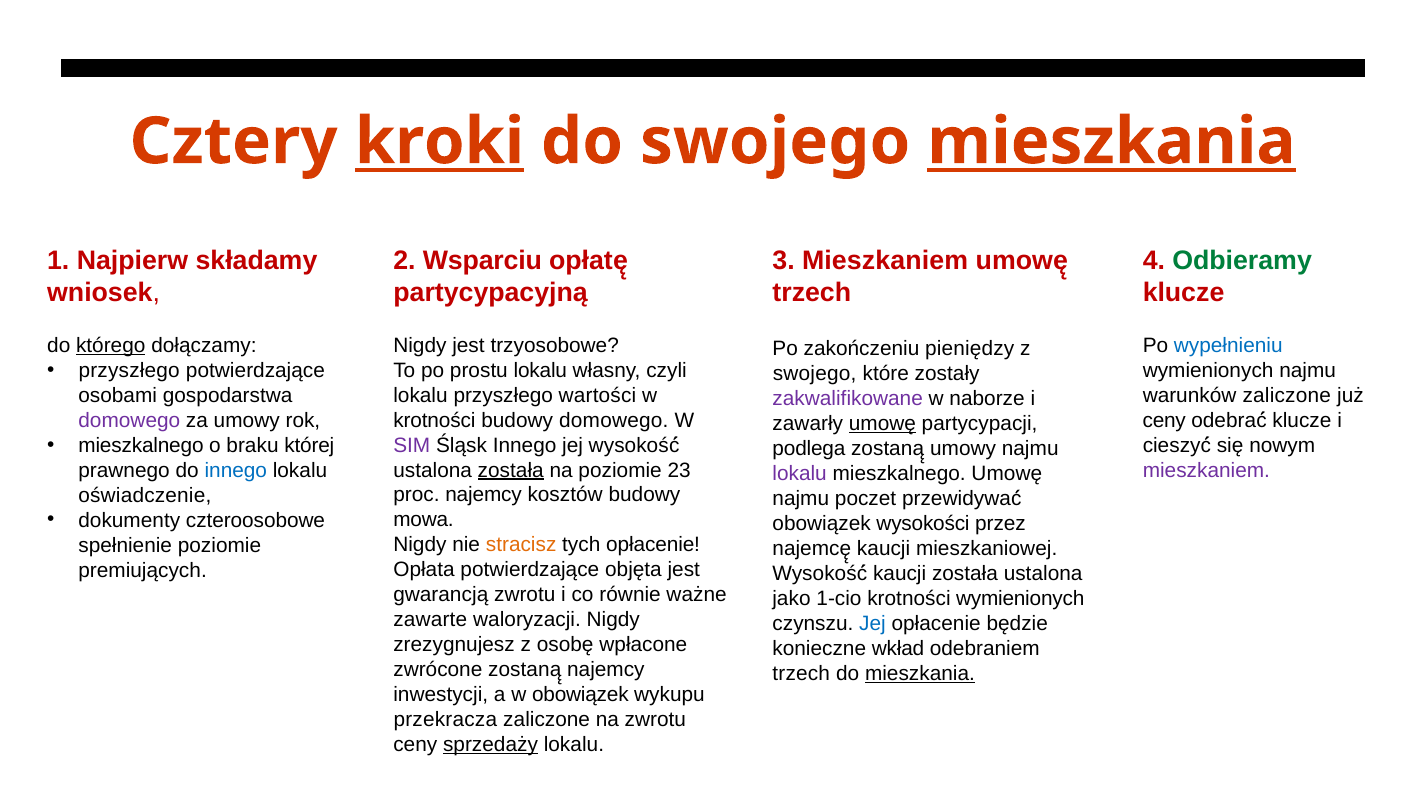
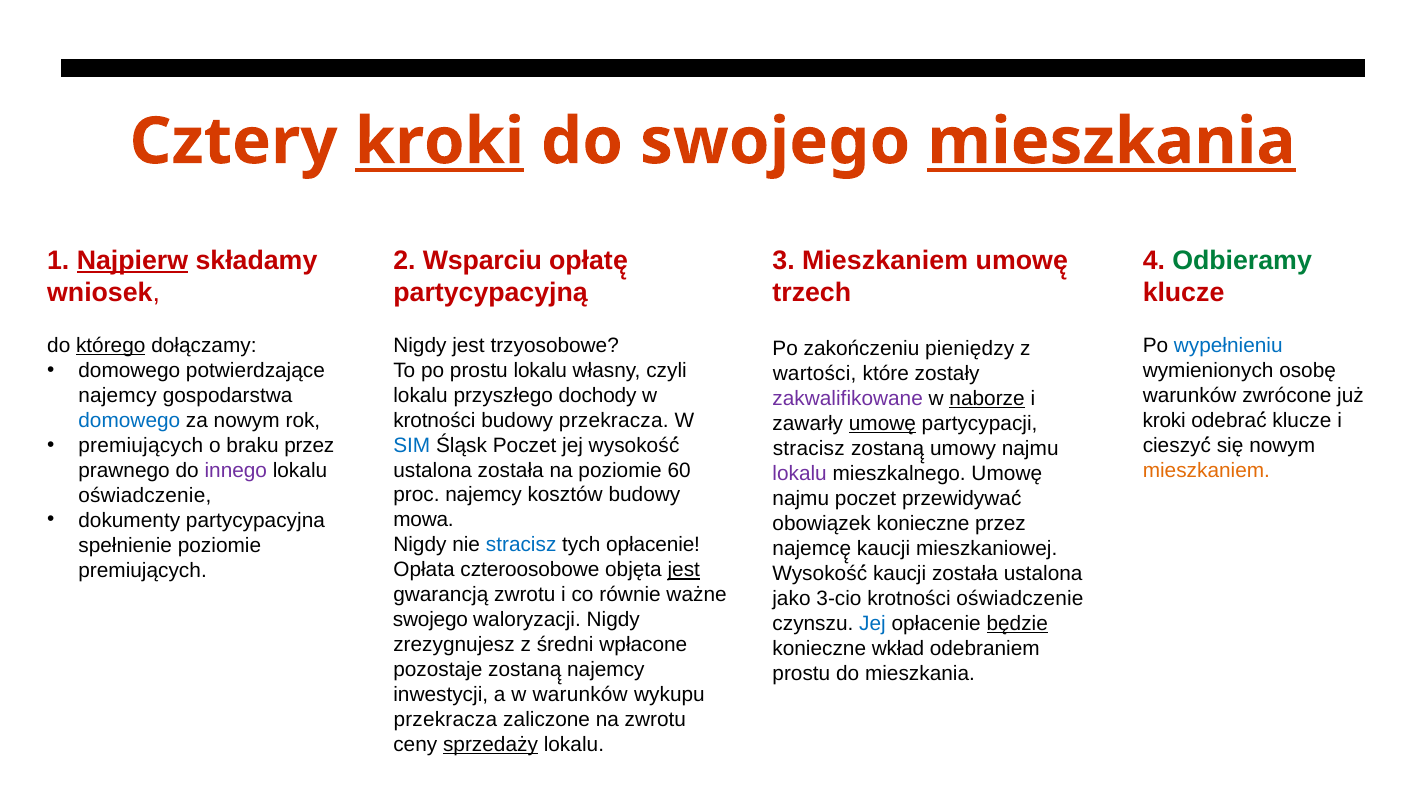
Najpierw underline: none -> present (132, 260)
przyszłego: przyszłego -> domowego (129, 370)
wymienionych najmu: najmu -> osobę (1308, 370)
swojego: swojego -> wartości (815, 374)
wartości: wartości -> dochody (598, 395)
warunków zaliczone: zaliczone -> zwrócone (1287, 395)
osobami: osobami -> najemcy (118, 395)
naborze underline: none -> present (987, 399)
budowy domowego: domowego -> przekracza (614, 420)
ceny: ceny -> kroki (1164, 420)
domowego colour: purple -> blue (129, 420)
za umowy: umowy -> nowym (247, 420)
mieszkalnego: mieszkalnego -> premiujących (141, 445)
braku której: której -> przez (309, 445)
SIM colour: purple -> blue (412, 445)
Śląsk Innego: Innego -> Poczet (525, 445)
podlega: podlega -> stracisz (809, 449)
została underline: present -> none (511, 470)
23: 23 -> 60 (679, 470)
mieszkaniem colour: purple -> orange (1206, 470)
innego colour: blue -> purple (236, 470)
czteroosobowe: czteroosobowe -> partycypacyjna (255, 520)
obowiązek wysokości: wysokości -> konieczne (923, 524)
stracisz colour: orange -> blue (521, 545)
Opłata potwierdzające: potwierdzające -> czteroosobowe (530, 570)
jest underline: none -> present (684, 570)
1-cio: 1-cio -> 3-cio (839, 599)
krotności wymienionych: wymienionych -> oświadczenie (1020, 599)
zawarte: zawarte -> swojego (430, 620)
będzie underline: none -> present (1017, 624)
osobę: osobę -> średni (565, 645)
zwrócone: zwrócone -> pozostaje (438, 670)
trzech: trzech -> prostu (801, 674)
mieszkania underline: present -> none (920, 674)
w obowiązek: obowiązek -> warunków (580, 695)
